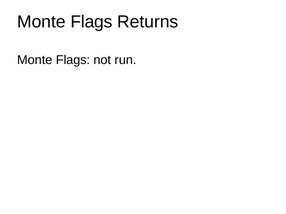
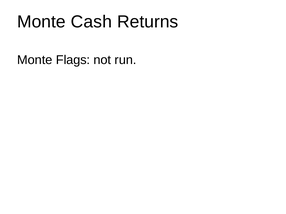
Flags: Flags -> Cash (91, 22)
